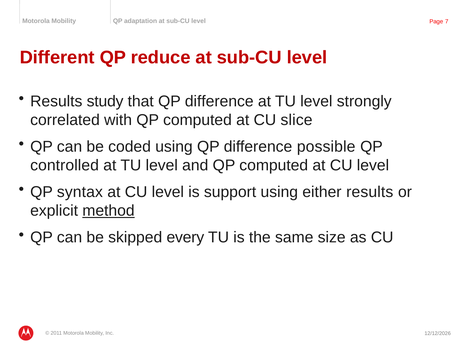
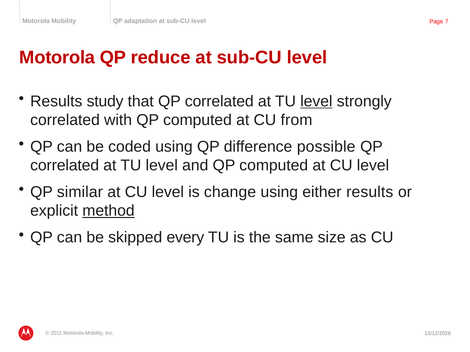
Different: Different -> Motorola (57, 57)
that QP difference: difference -> correlated (219, 101)
level underline: none -> present (316, 101)
slice: slice -> from (297, 120)
controlled: controlled -> correlated (65, 166)
syntax: syntax -> similar (80, 192)
support: support -> change (230, 192)
